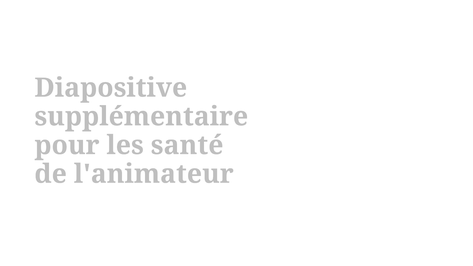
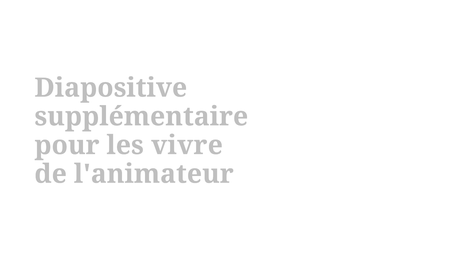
santé: santé -> vivre (187, 145)
